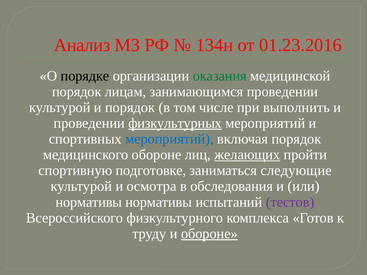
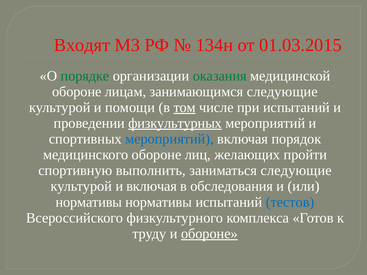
Анализ: Анализ -> Входят (82, 45)
01.23.2016: 01.23.2016 -> 01.03.2015 (300, 45)
порядке colour: black -> green (85, 76)
порядок: порядок -> обороне (77, 92)
занимающимся проведении: проведении -> следующие (282, 92)
и порядок: порядок -> помощи (130, 107)
том underline: none -> present (185, 107)
при выполнить: выполнить -> испытаний (296, 107)
желающих underline: present -> none (247, 155)
подготовке: подготовке -> выполнить (151, 171)
и осмотра: осмотра -> включая (152, 186)
тестов colour: purple -> blue (290, 202)
